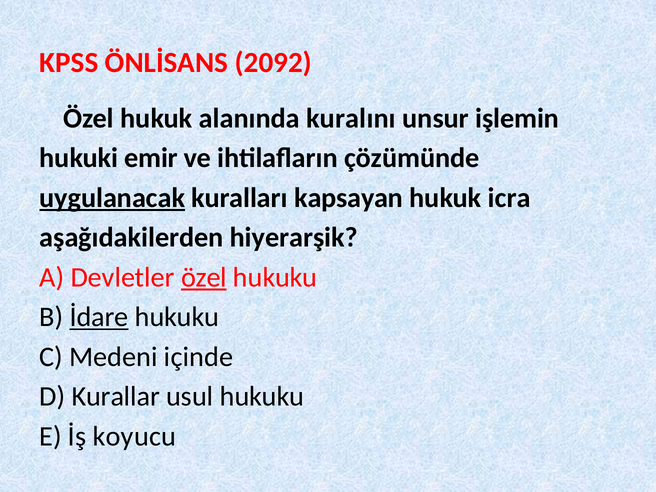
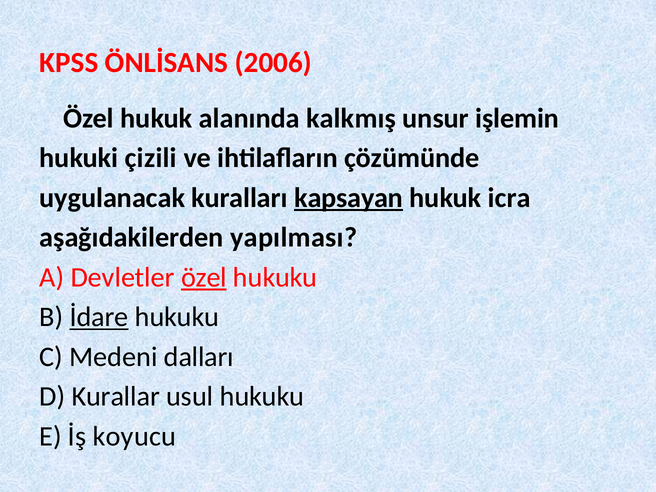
2092: 2092 -> 2006 (273, 63)
kuralını: kuralını -> kalkmış (351, 118)
emir: emir -> çizili (151, 158)
uygulanacak underline: present -> none (112, 198)
kapsayan underline: none -> present (349, 198)
hiyerarşik: hiyerarşik -> yapılması (294, 238)
içinde: içinde -> dalları (199, 357)
